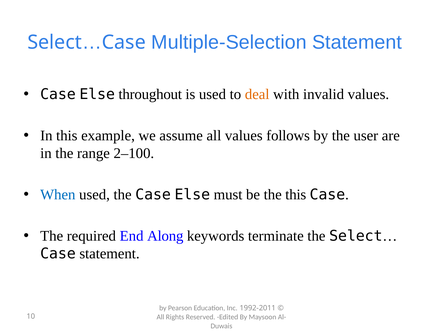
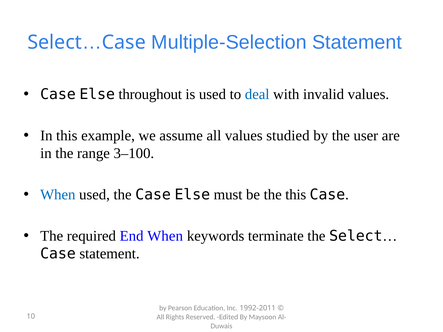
deal colour: orange -> blue (257, 95)
follows: follows -> studied (288, 136)
2–100: 2–100 -> 3–100 (134, 154)
End Along: Along -> When (165, 236)
